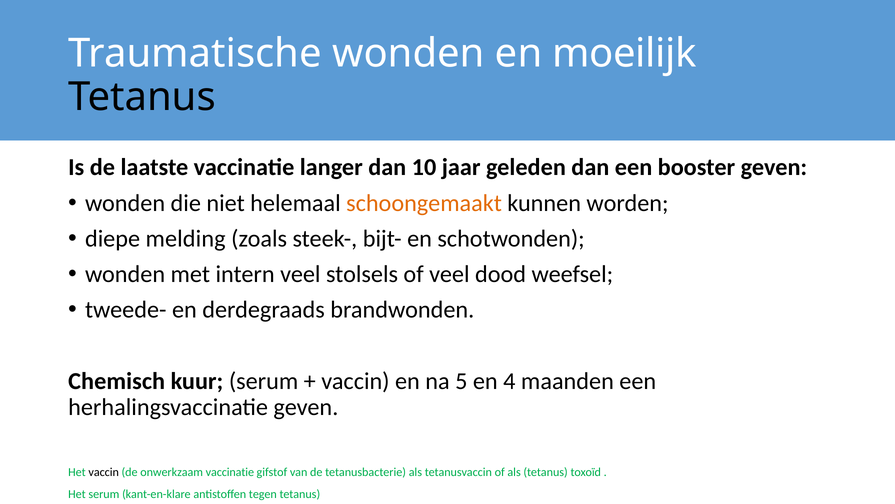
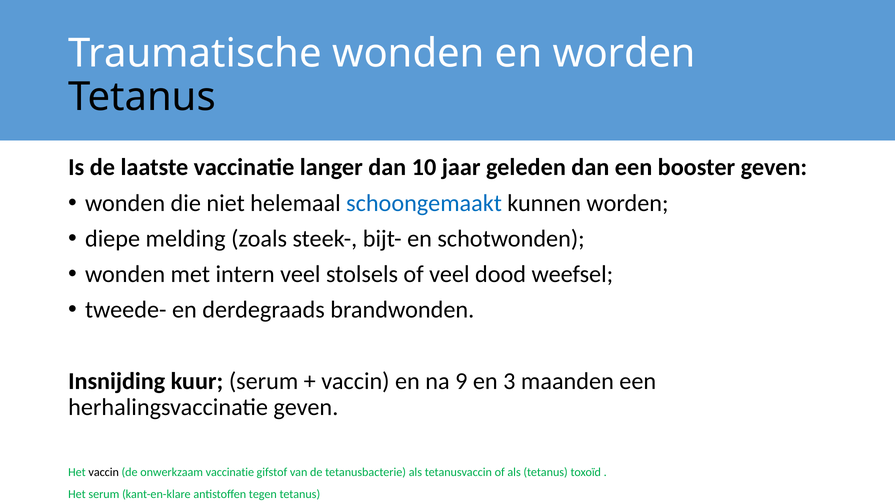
en moeilijk: moeilijk -> worden (624, 54)
schoongemaakt colour: orange -> blue (424, 203)
Chemisch: Chemisch -> Insnijding (117, 381)
5: 5 -> 9 (461, 381)
4: 4 -> 3 (509, 381)
